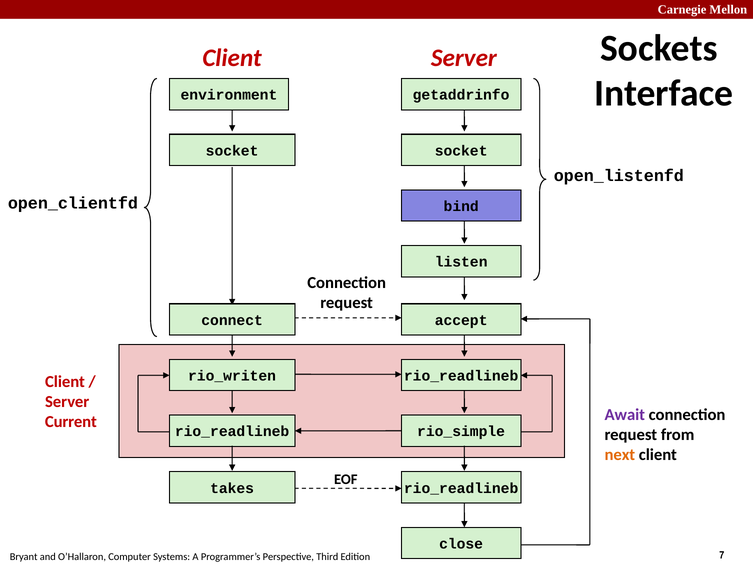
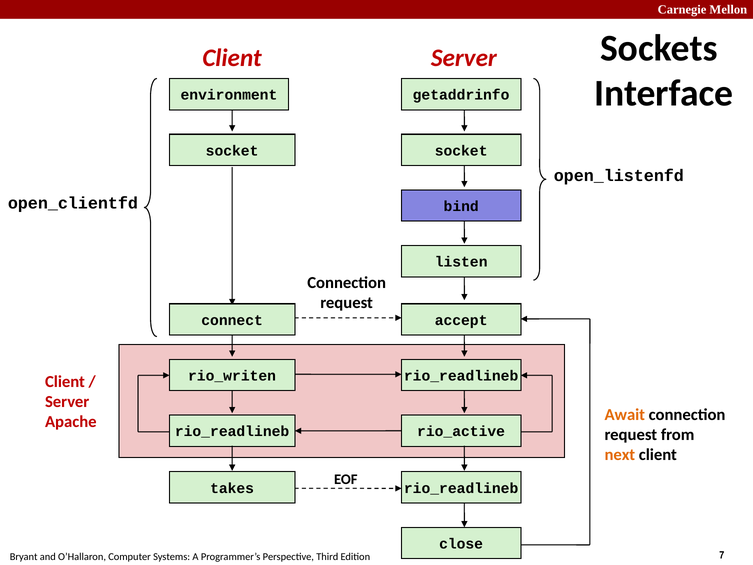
Await colour: purple -> orange (625, 415)
Current: Current -> Apache (71, 422)
rio_simple: rio_simple -> rio_active (461, 431)
